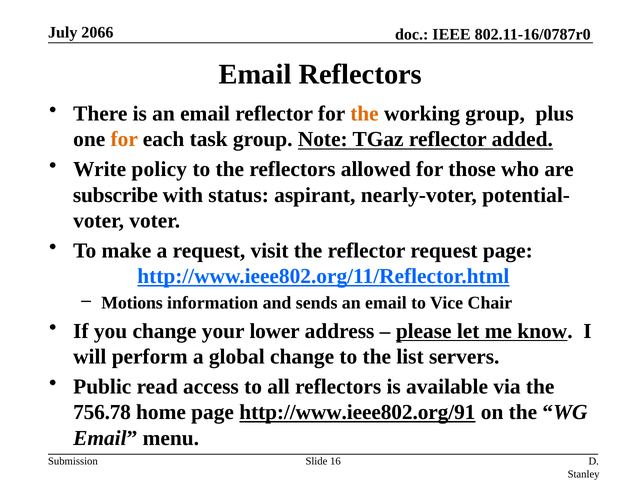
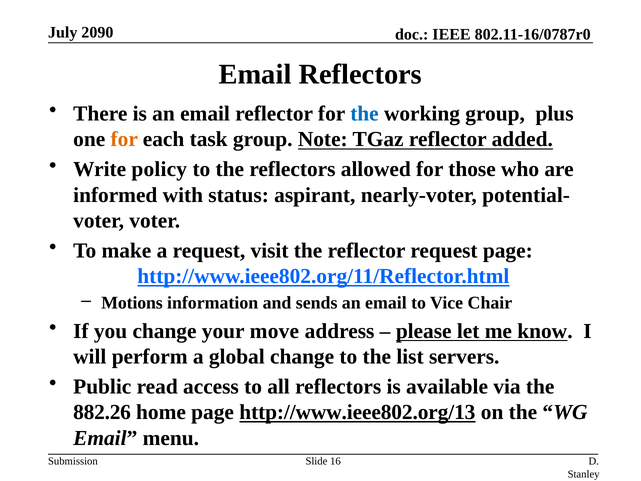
2066: 2066 -> 2090 (97, 32)
the colour: orange -> blue (364, 114)
subscribe: subscribe -> informed (115, 195)
lower: lower -> move (274, 331)
756.78: 756.78 -> 882.26 (102, 412)
http://www.ieee802.org/91: http://www.ieee802.org/91 -> http://www.ieee802.org/13 (357, 412)
